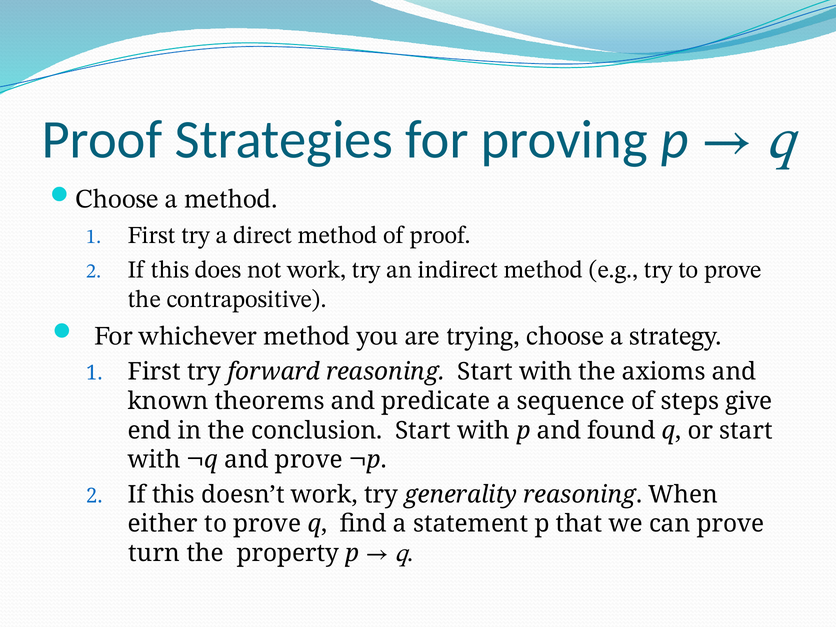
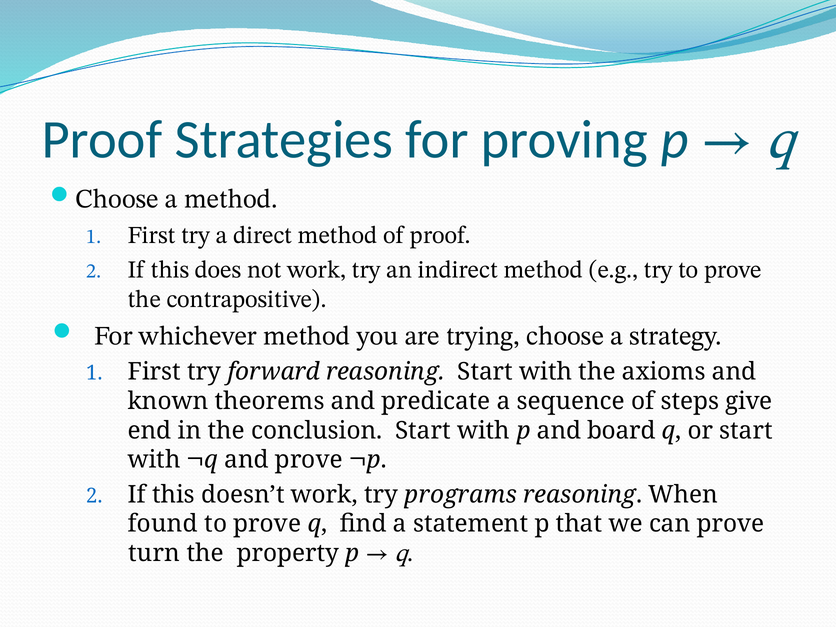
found: found -> board (621, 430)
generality: generality -> programs (461, 495)
either: either -> found (163, 524)
